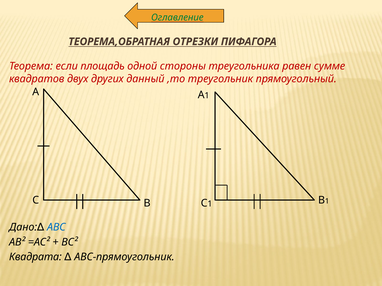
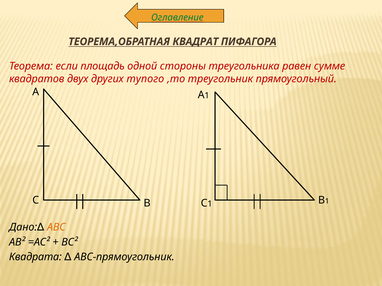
ОТРЕЗКИ: ОТРЕЗКИ -> КВАДРАТ (195, 42)
данный: данный -> тупого (145, 79)
ABC colour: blue -> orange (56, 228)
